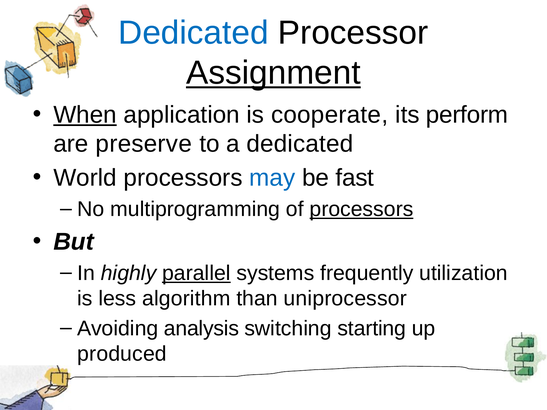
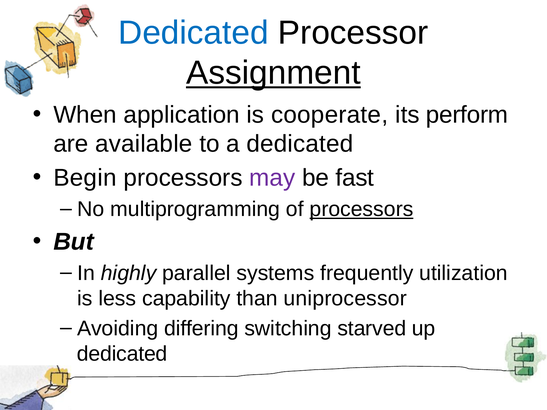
When underline: present -> none (85, 115)
preserve: preserve -> available (144, 144)
World: World -> Begin (85, 178)
may colour: blue -> purple (272, 178)
parallel underline: present -> none (196, 273)
algorithm: algorithm -> capability (186, 299)
analysis: analysis -> differing (201, 329)
starting: starting -> starved (372, 329)
produced: produced -> dedicated (122, 354)
